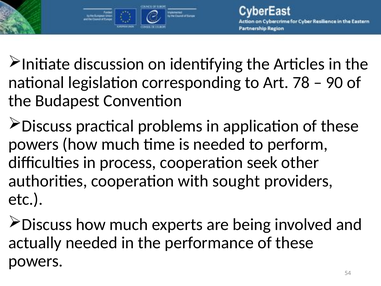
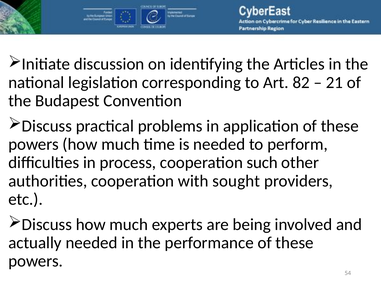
78: 78 -> 82 (301, 82)
90: 90 -> 21 (334, 82)
seek: seek -> such (262, 162)
